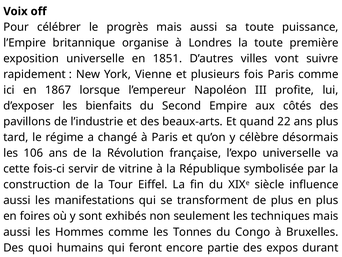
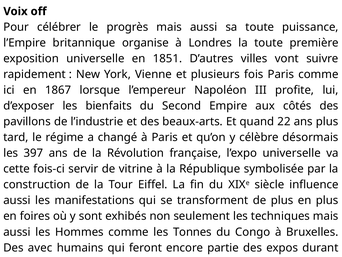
106: 106 -> 397 (33, 153)
quoi: quoi -> avec (40, 247)
